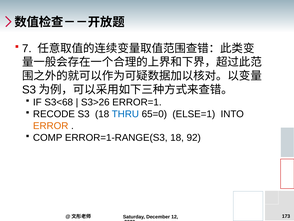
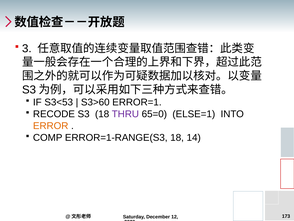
7: 7 -> 3 (27, 48)
S3<68: S3<68 -> S3<53 (59, 102)
S3>26: S3>26 -> S3>60 (95, 102)
THRU colour: blue -> purple (125, 114)
92: 92 -> 14 (194, 137)
